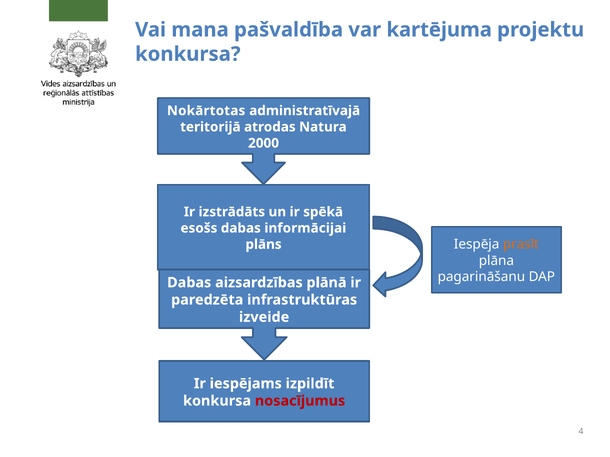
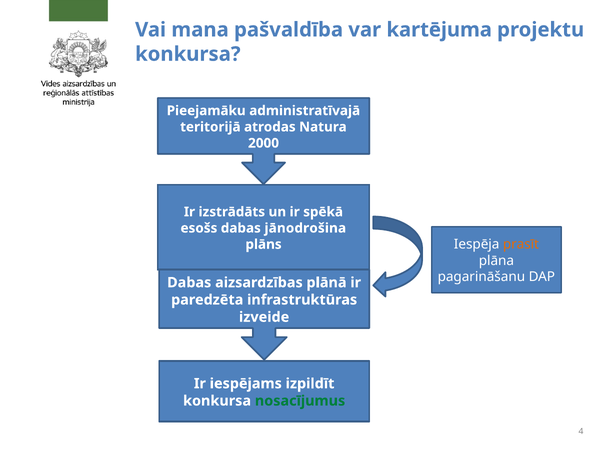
Nokārtotas: Nokārtotas -> Pieejamāku (206, 111)
informācijai: informācijai -> jānodrošina (305, 228)
nosacījumus colour: red -> green (300, 401)
